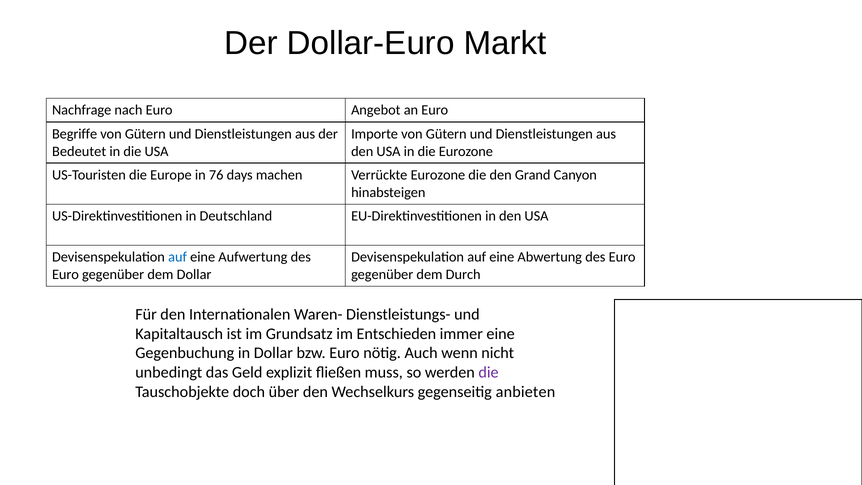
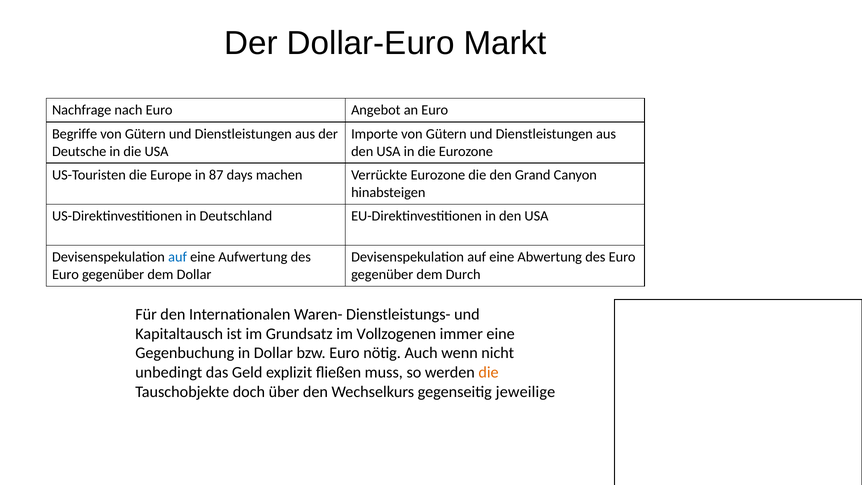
Bedeutet: Bedeutet -> Deutsche (79, 151)
76: 76 -> 87 (216, 175)
Entschieden: Entschieden -> Vollzogenen (396, 334)
die colour: purple -> orange (489, 372)
anbieten: anbieten -> jeweilige (525, 392)
